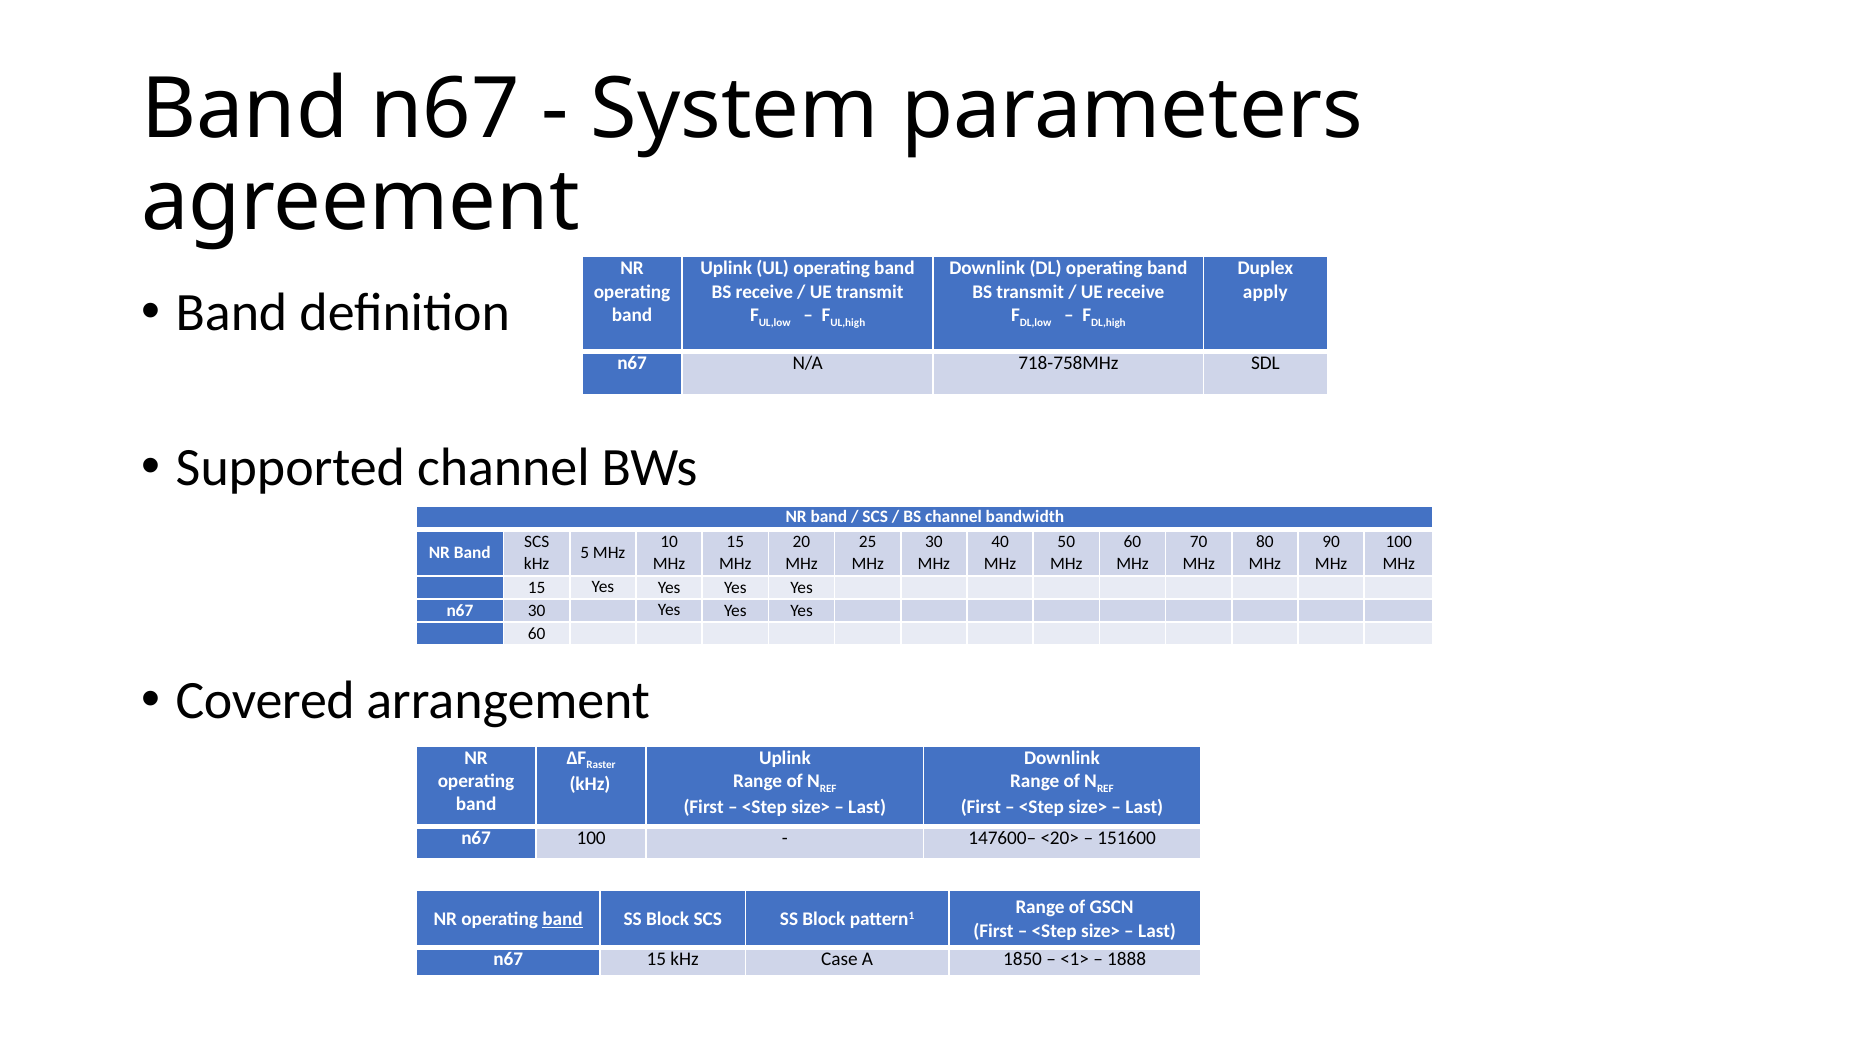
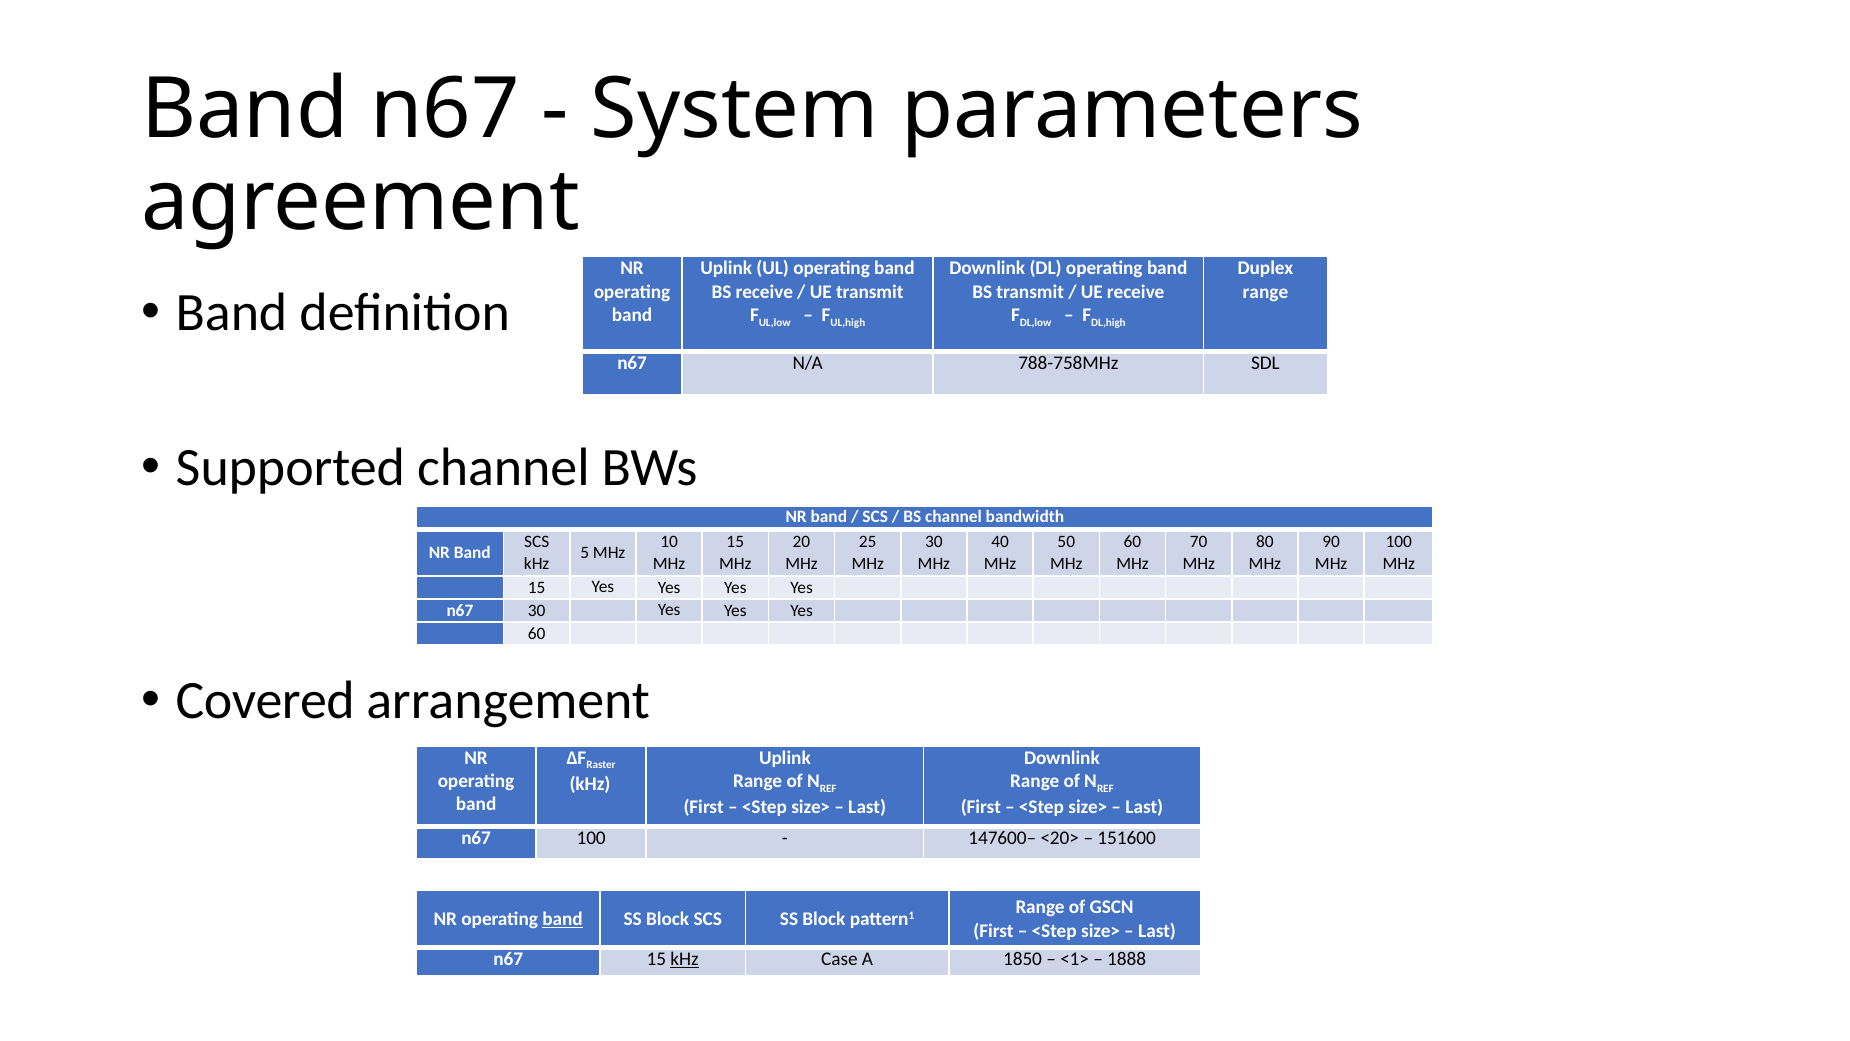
apply: apply -> range (1265, 292)
718-758MHz: 718-758MHz -> 788-758MHz (1068, 363)
kHz underline: none -> present (685, 959)
